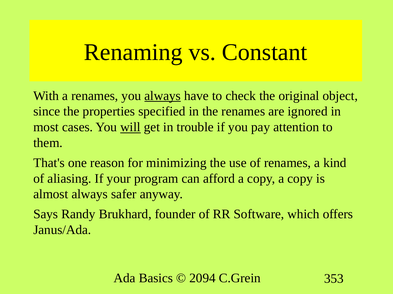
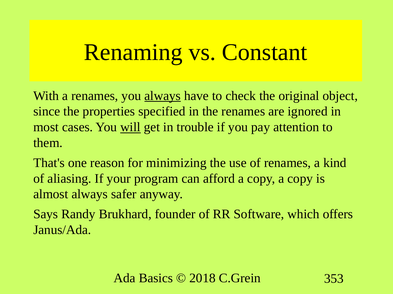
2094: 2094 -> 2018 (203, 279)
